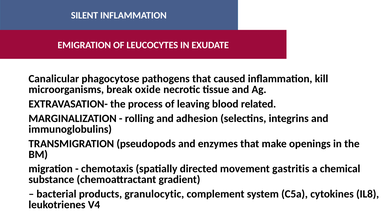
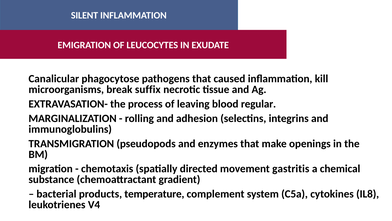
oxide: oxide -> suffix (148, 89)
related: related -> regular (259, 104)
granulocytic: granulocytic -> temperature (154, 194)
